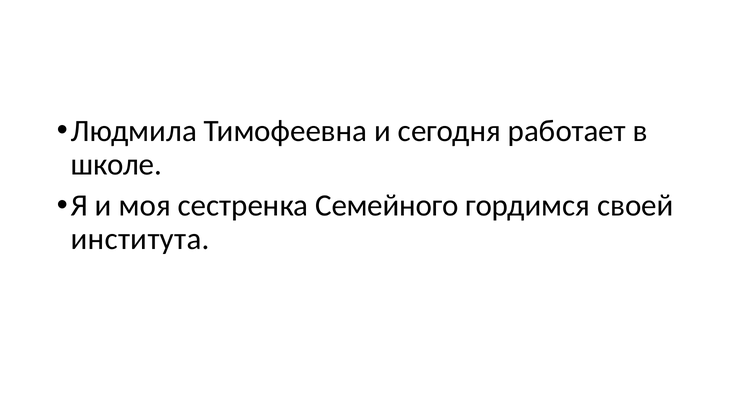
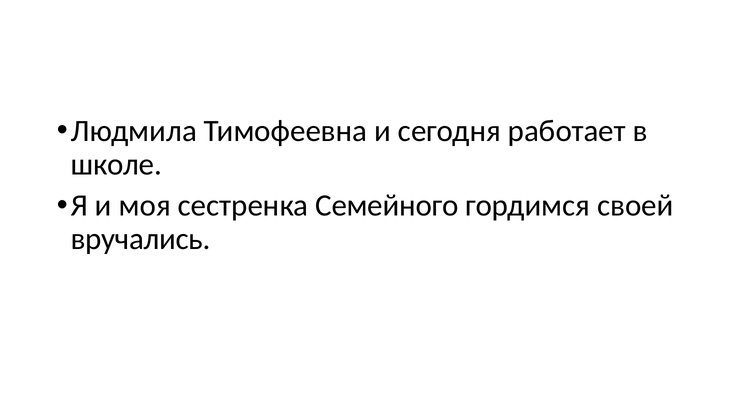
института: института -> вручались (140, 239)
